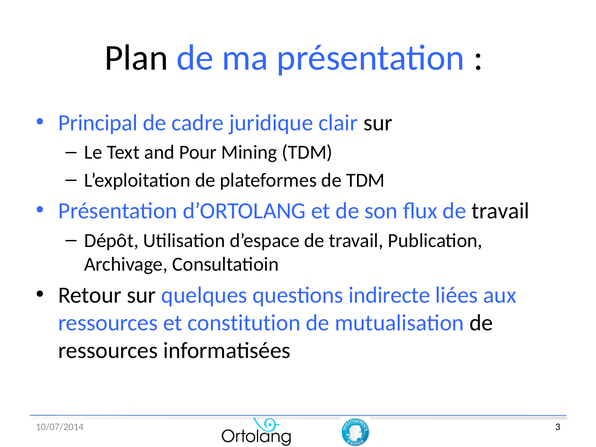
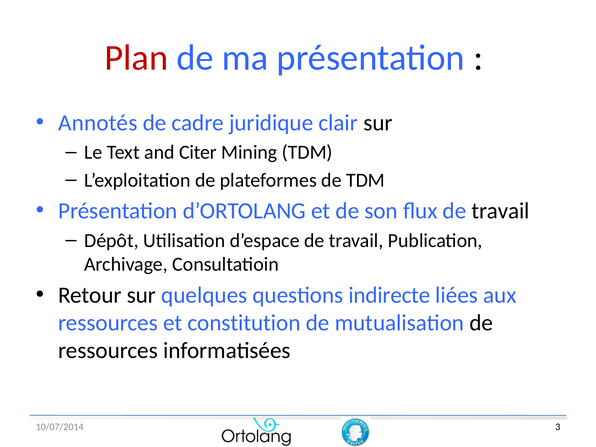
Plan colour: black -> red (136, 58)
Principal: Principal -> Annotés (98, 123)
Pour: Pour -> Citer (198, 152)
